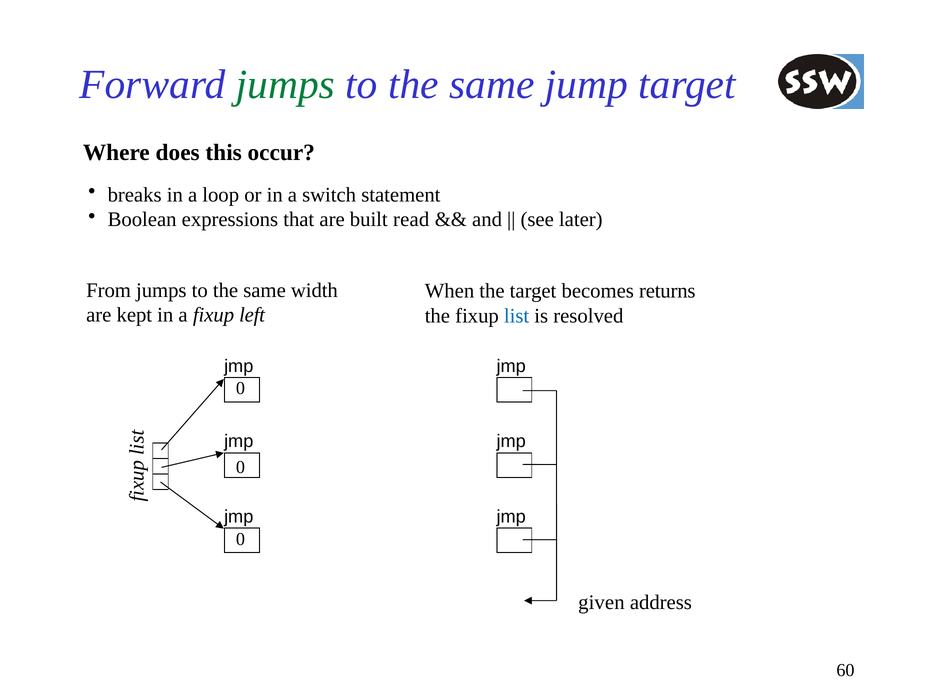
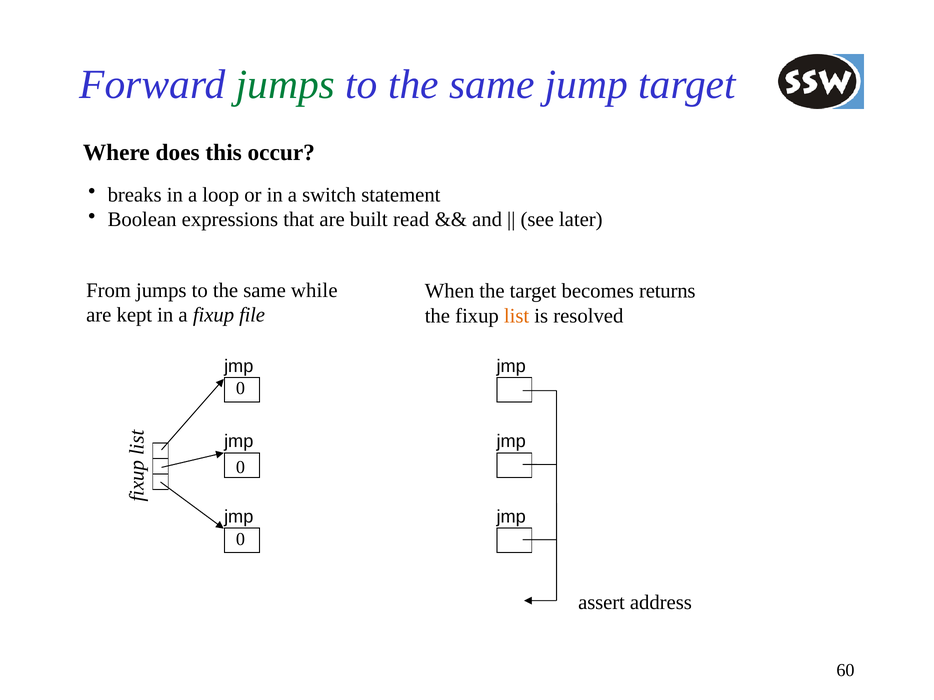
width: width -> while (314, 290)
left: left -> file (252, 315)
list colour: blue -> orange (517, 316)
given: given -> assert (602, 603)
